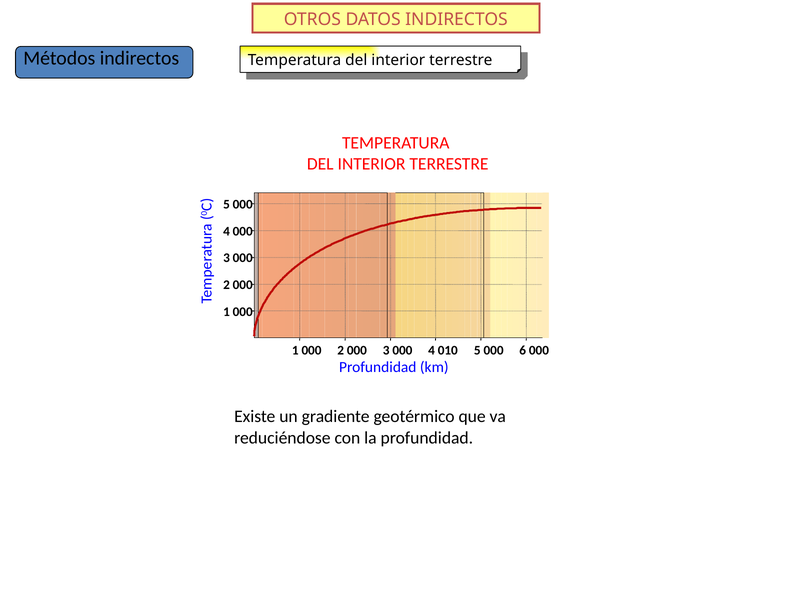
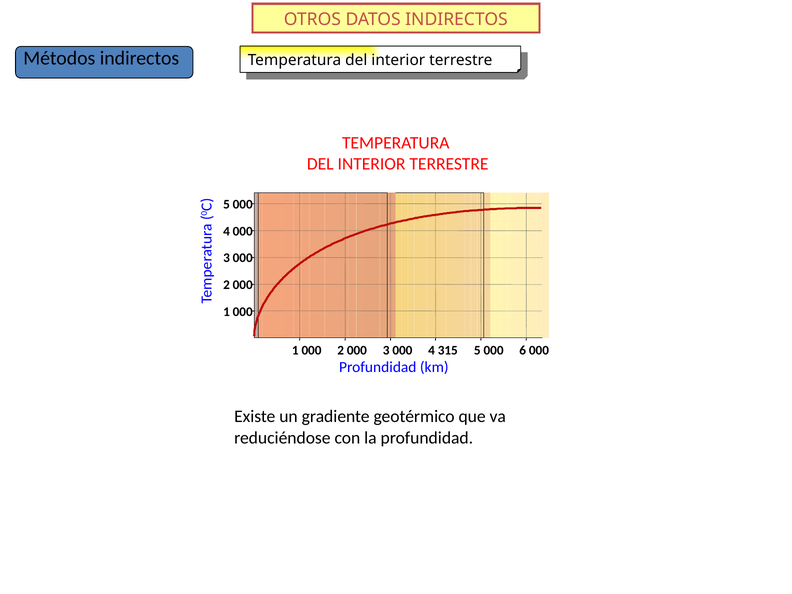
010: 010 -> 315 (448, 350)
